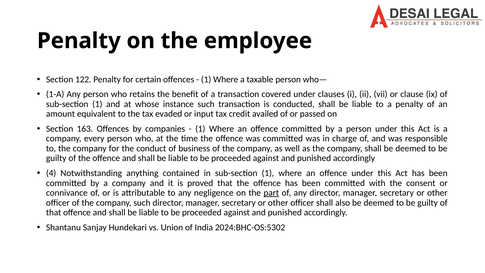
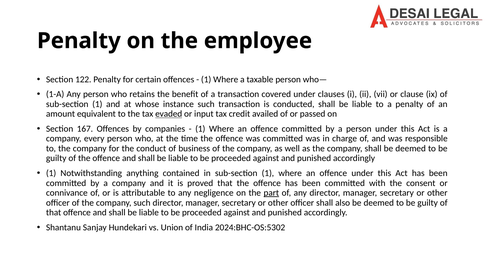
evaded underline: none -> present (169, 114)
163: 163 -> 167 (85, 129)
4: 4 -> 1 (51, 173)
